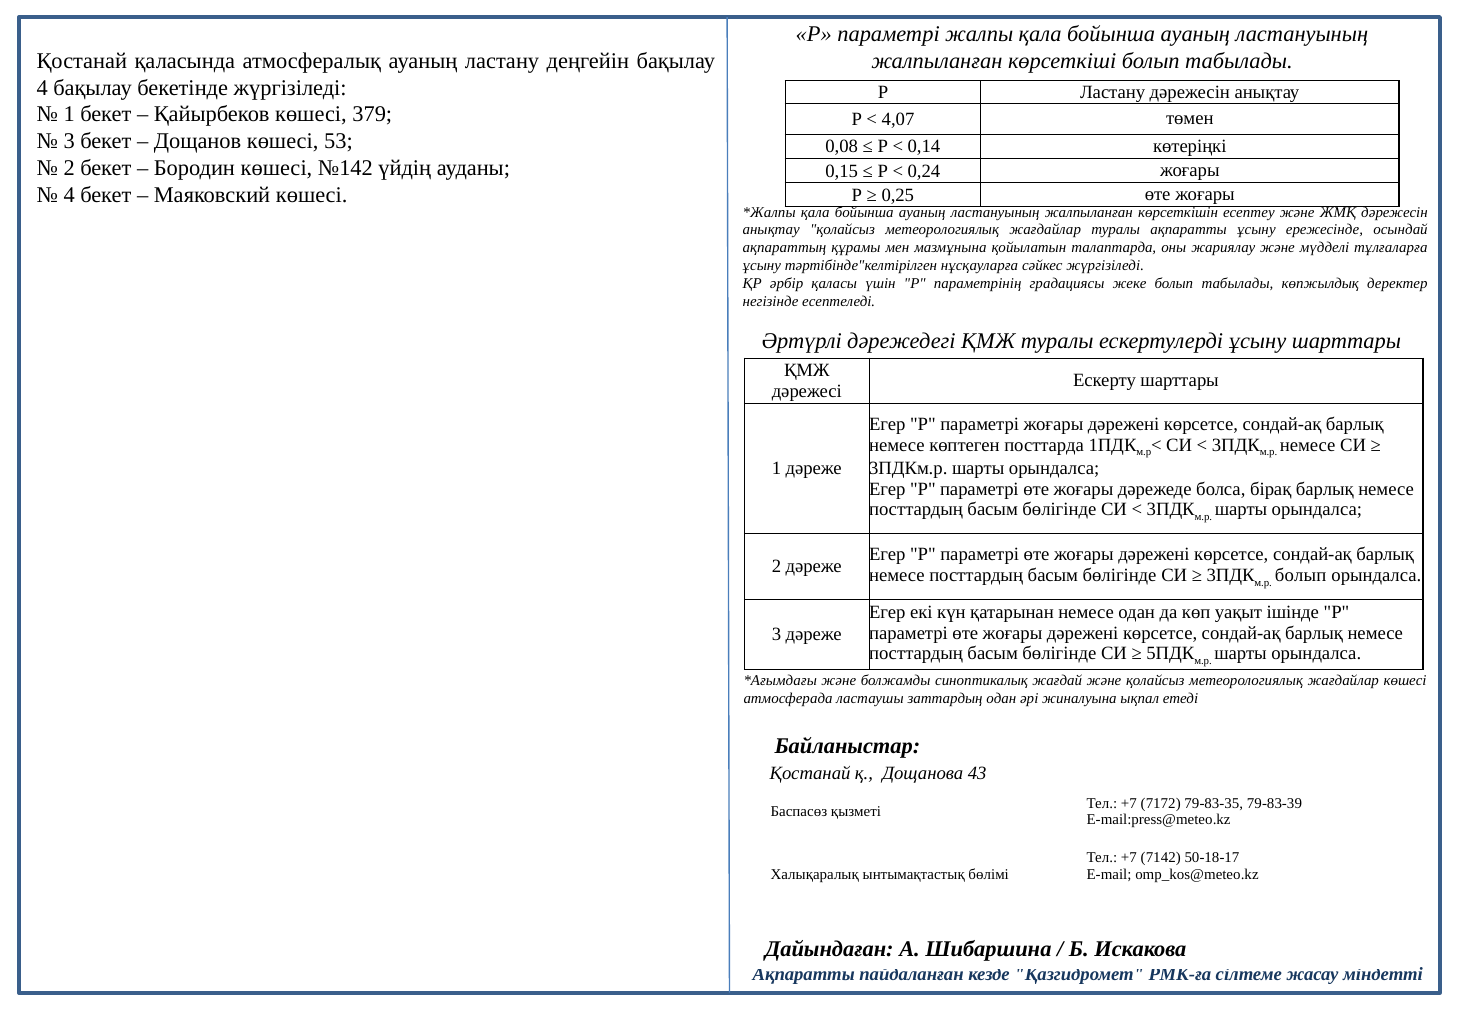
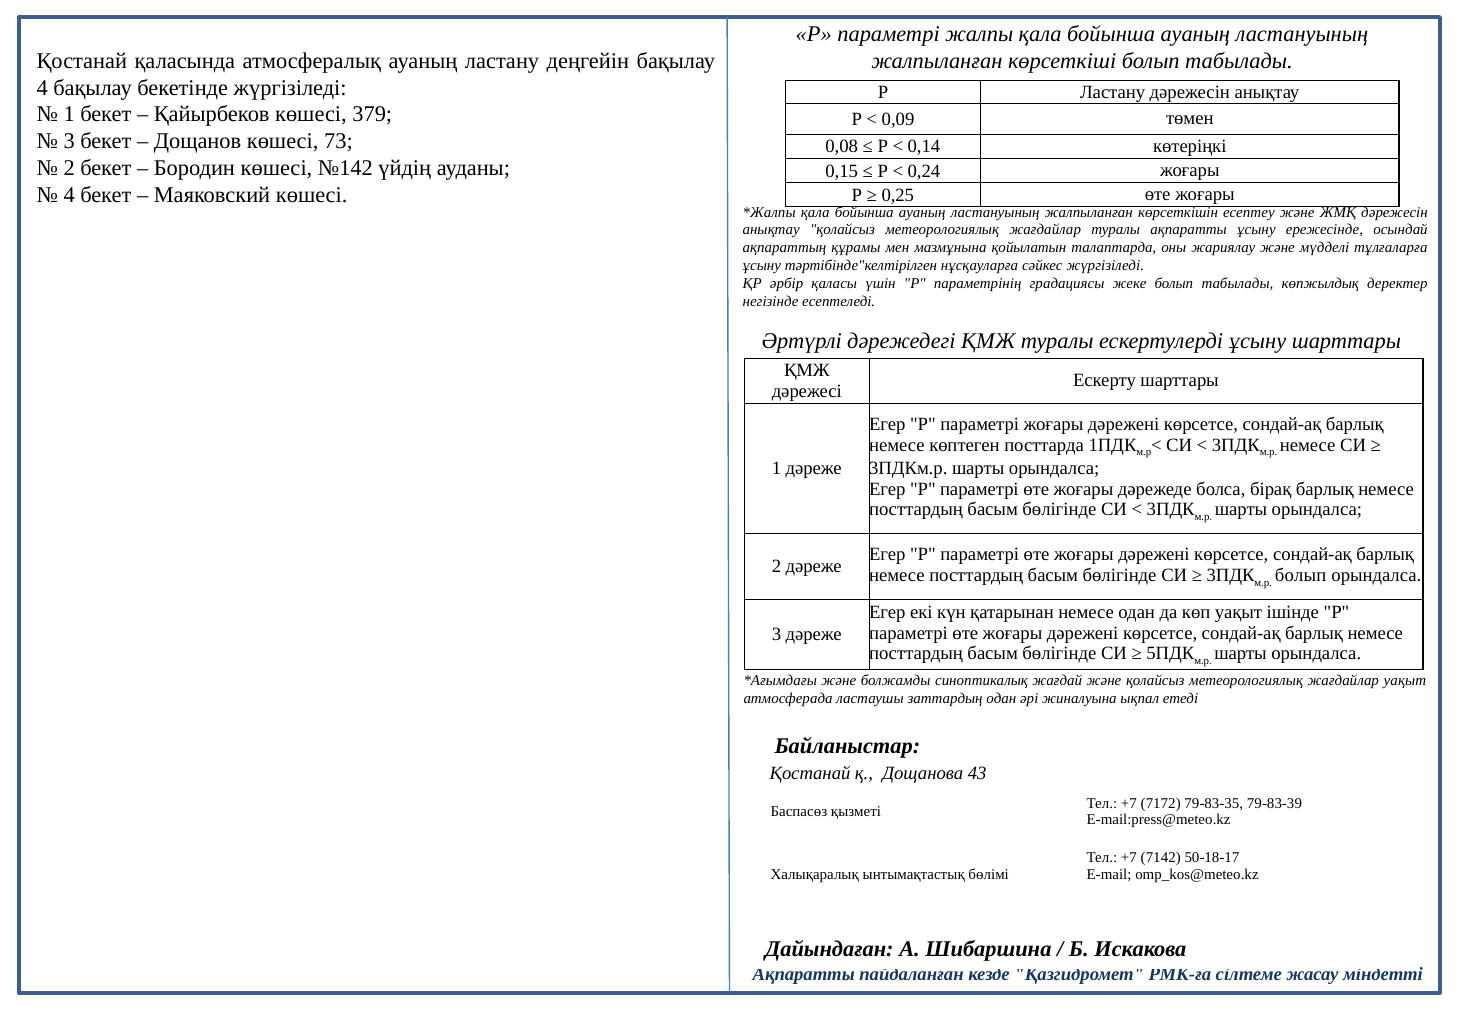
4,07: 4,07 -> 0,09 (898, 119)
53: 53 -> 73 (338, 141)
жағдайлар көшесі: көшесі -> уақыт (1405, 681)
